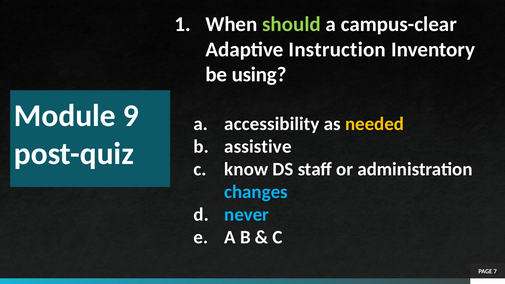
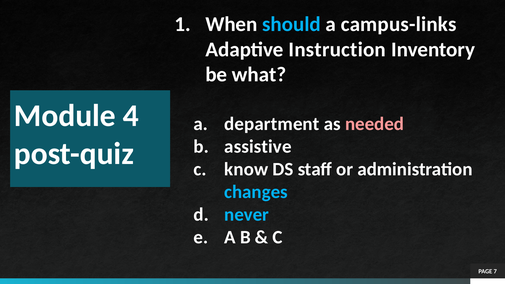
should colour: light green -> light blue (292, 24)
campus-clear: campus-clear -> campus-links (399, 24)
using: using -> what (259, 75)
9: 9 -> 4 (131, 116)
accessibility: accessibility -> department (272, 124)
needed colour: yellow -> pink (375, 124)
